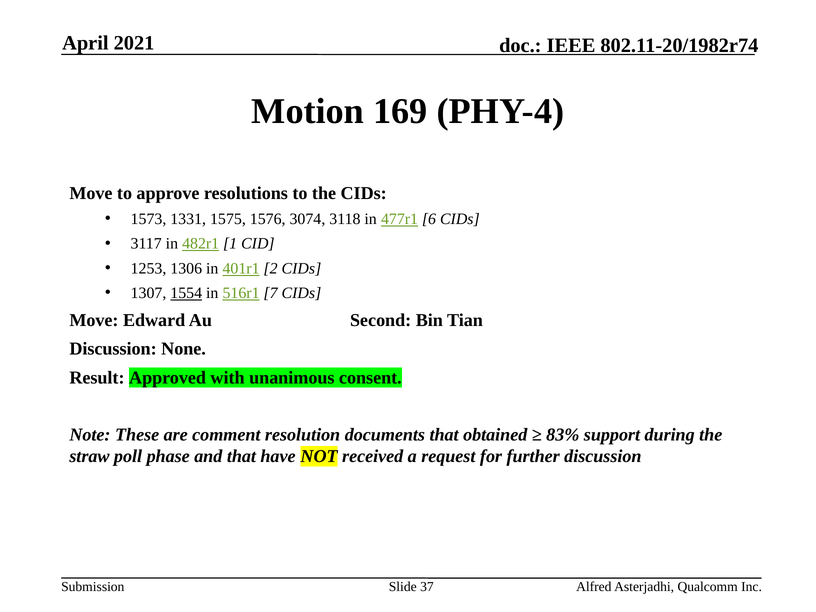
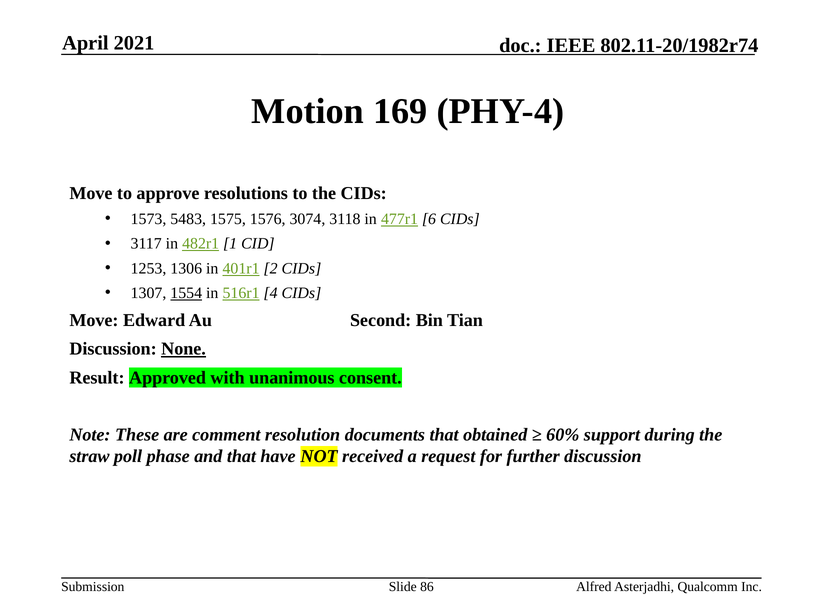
1331: 1331 -> 5483 (188, 219)
7: 7 -> 4 (271, 293)
None underline: none -> present (184, 349)
83%: 83% -> 60% (563, 435)
37: 37 -> 86 (427, 587)
